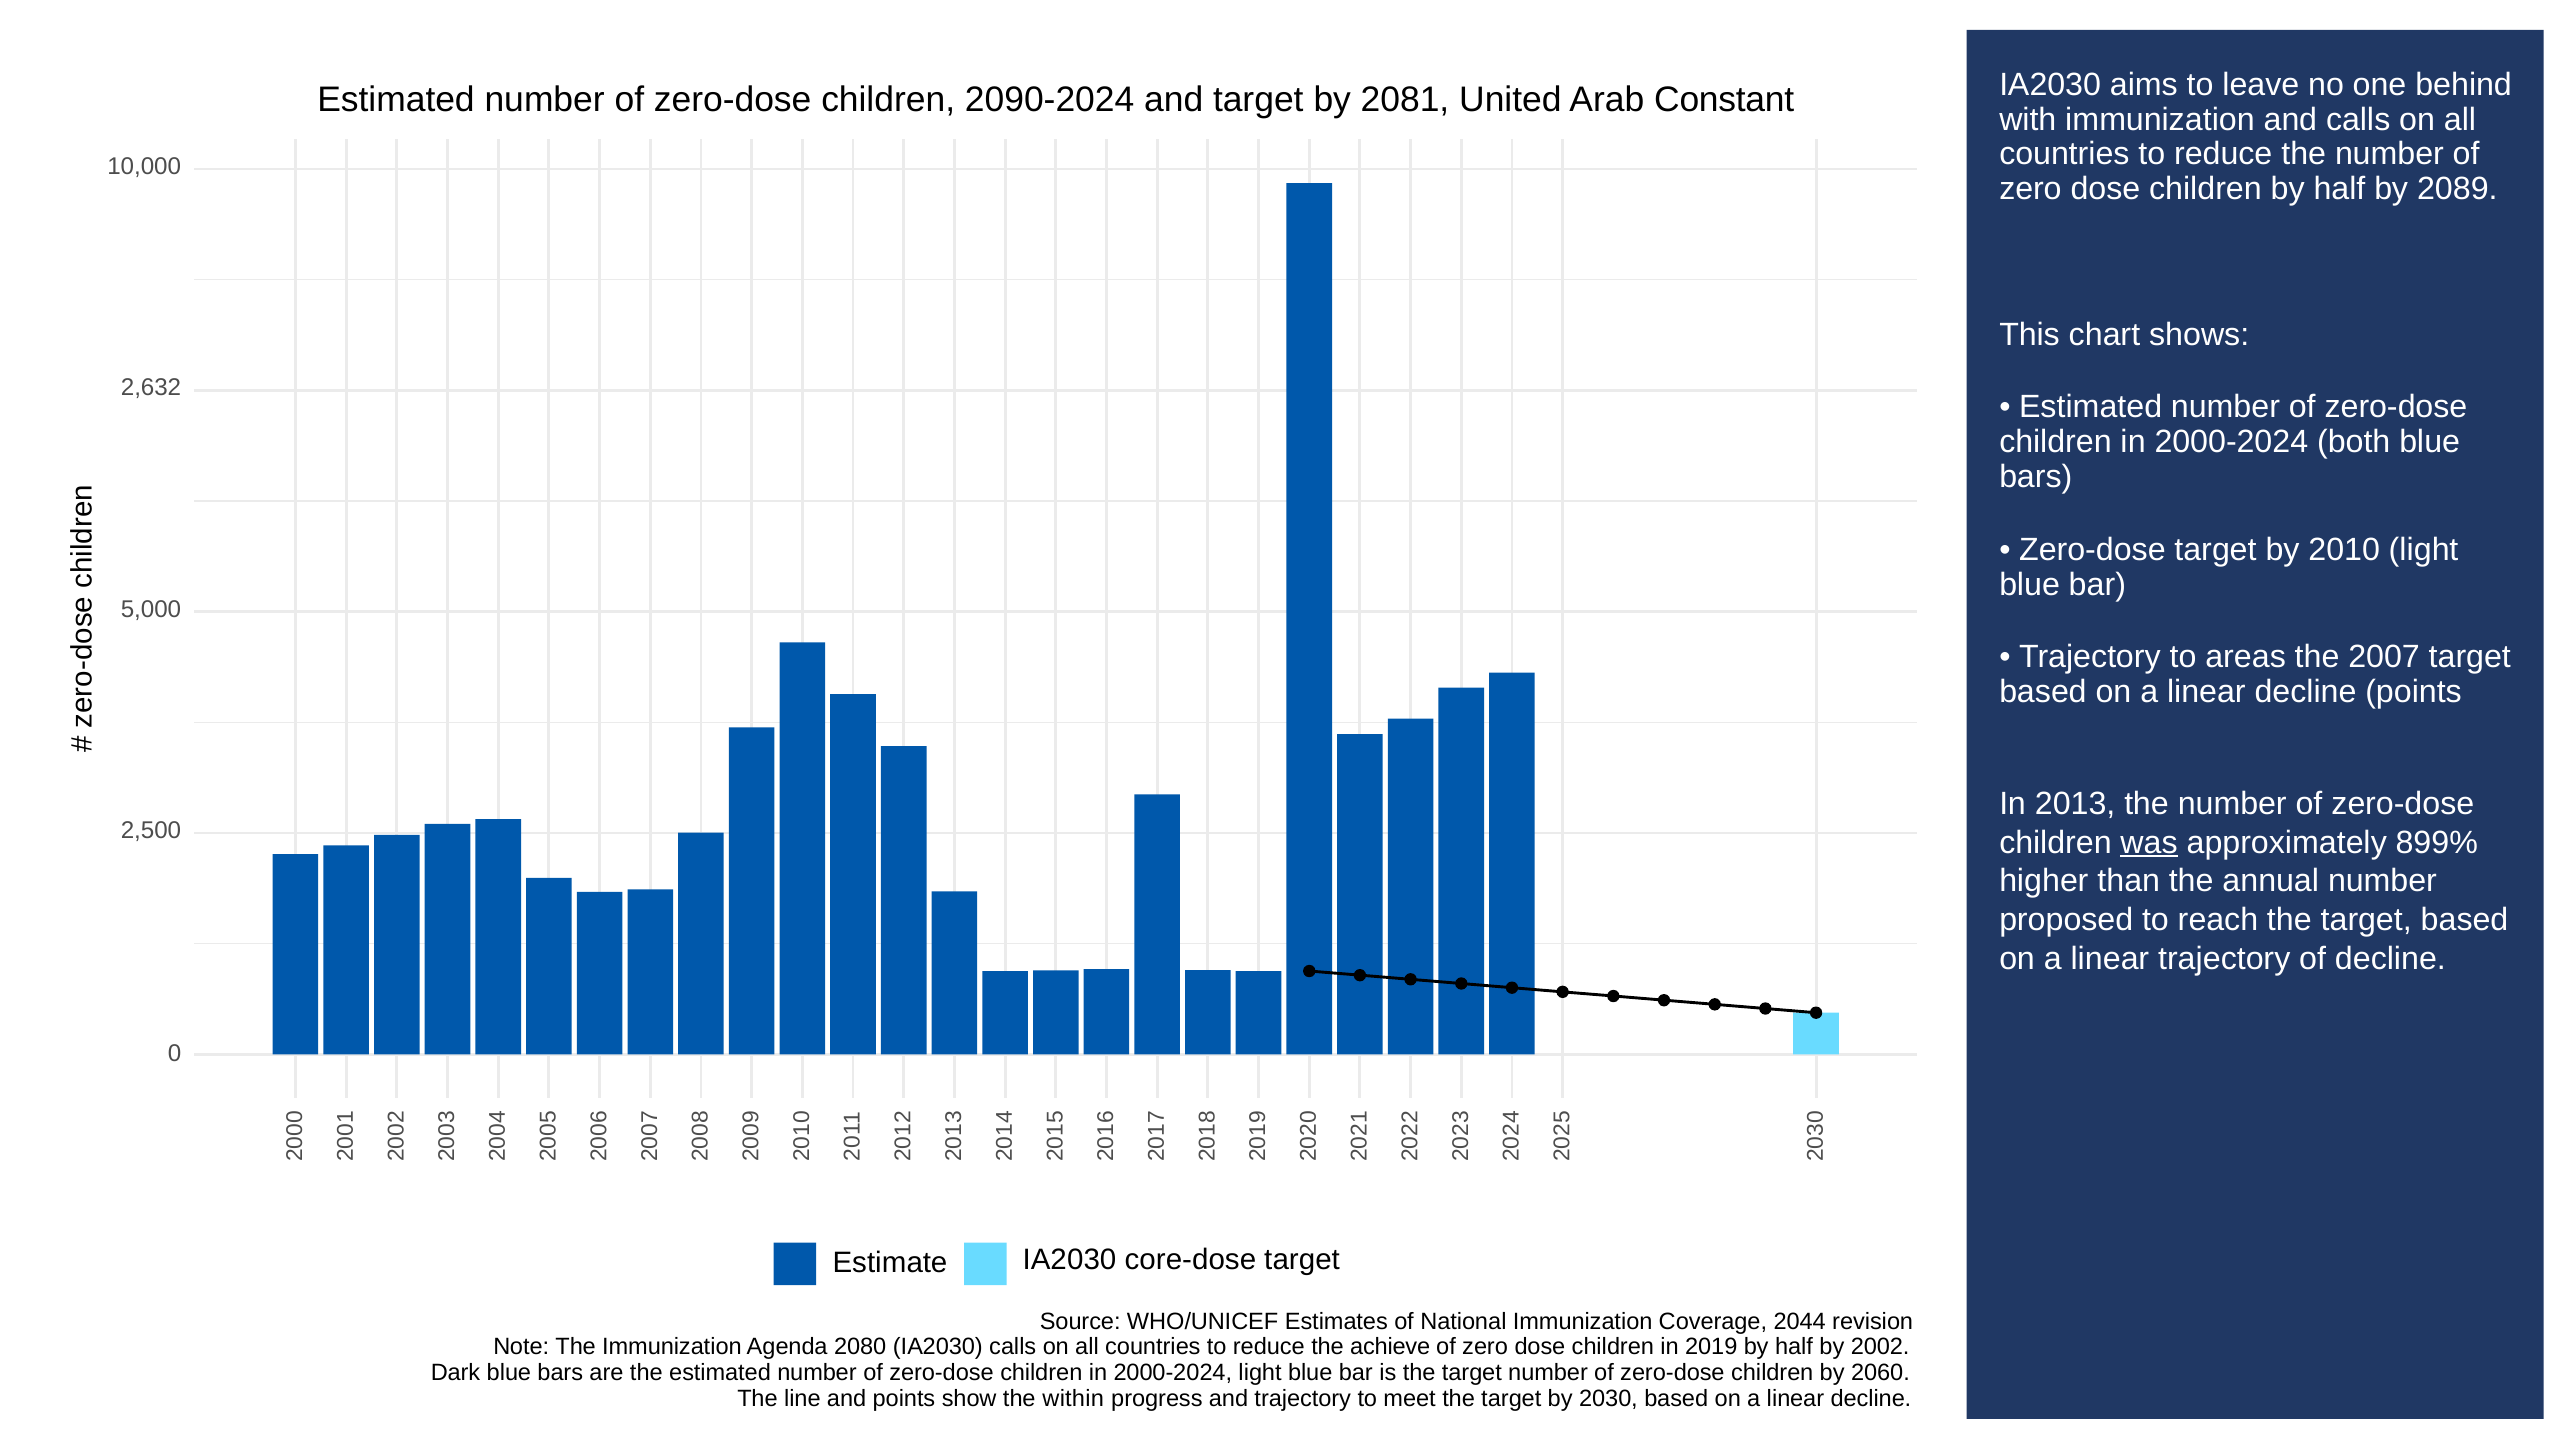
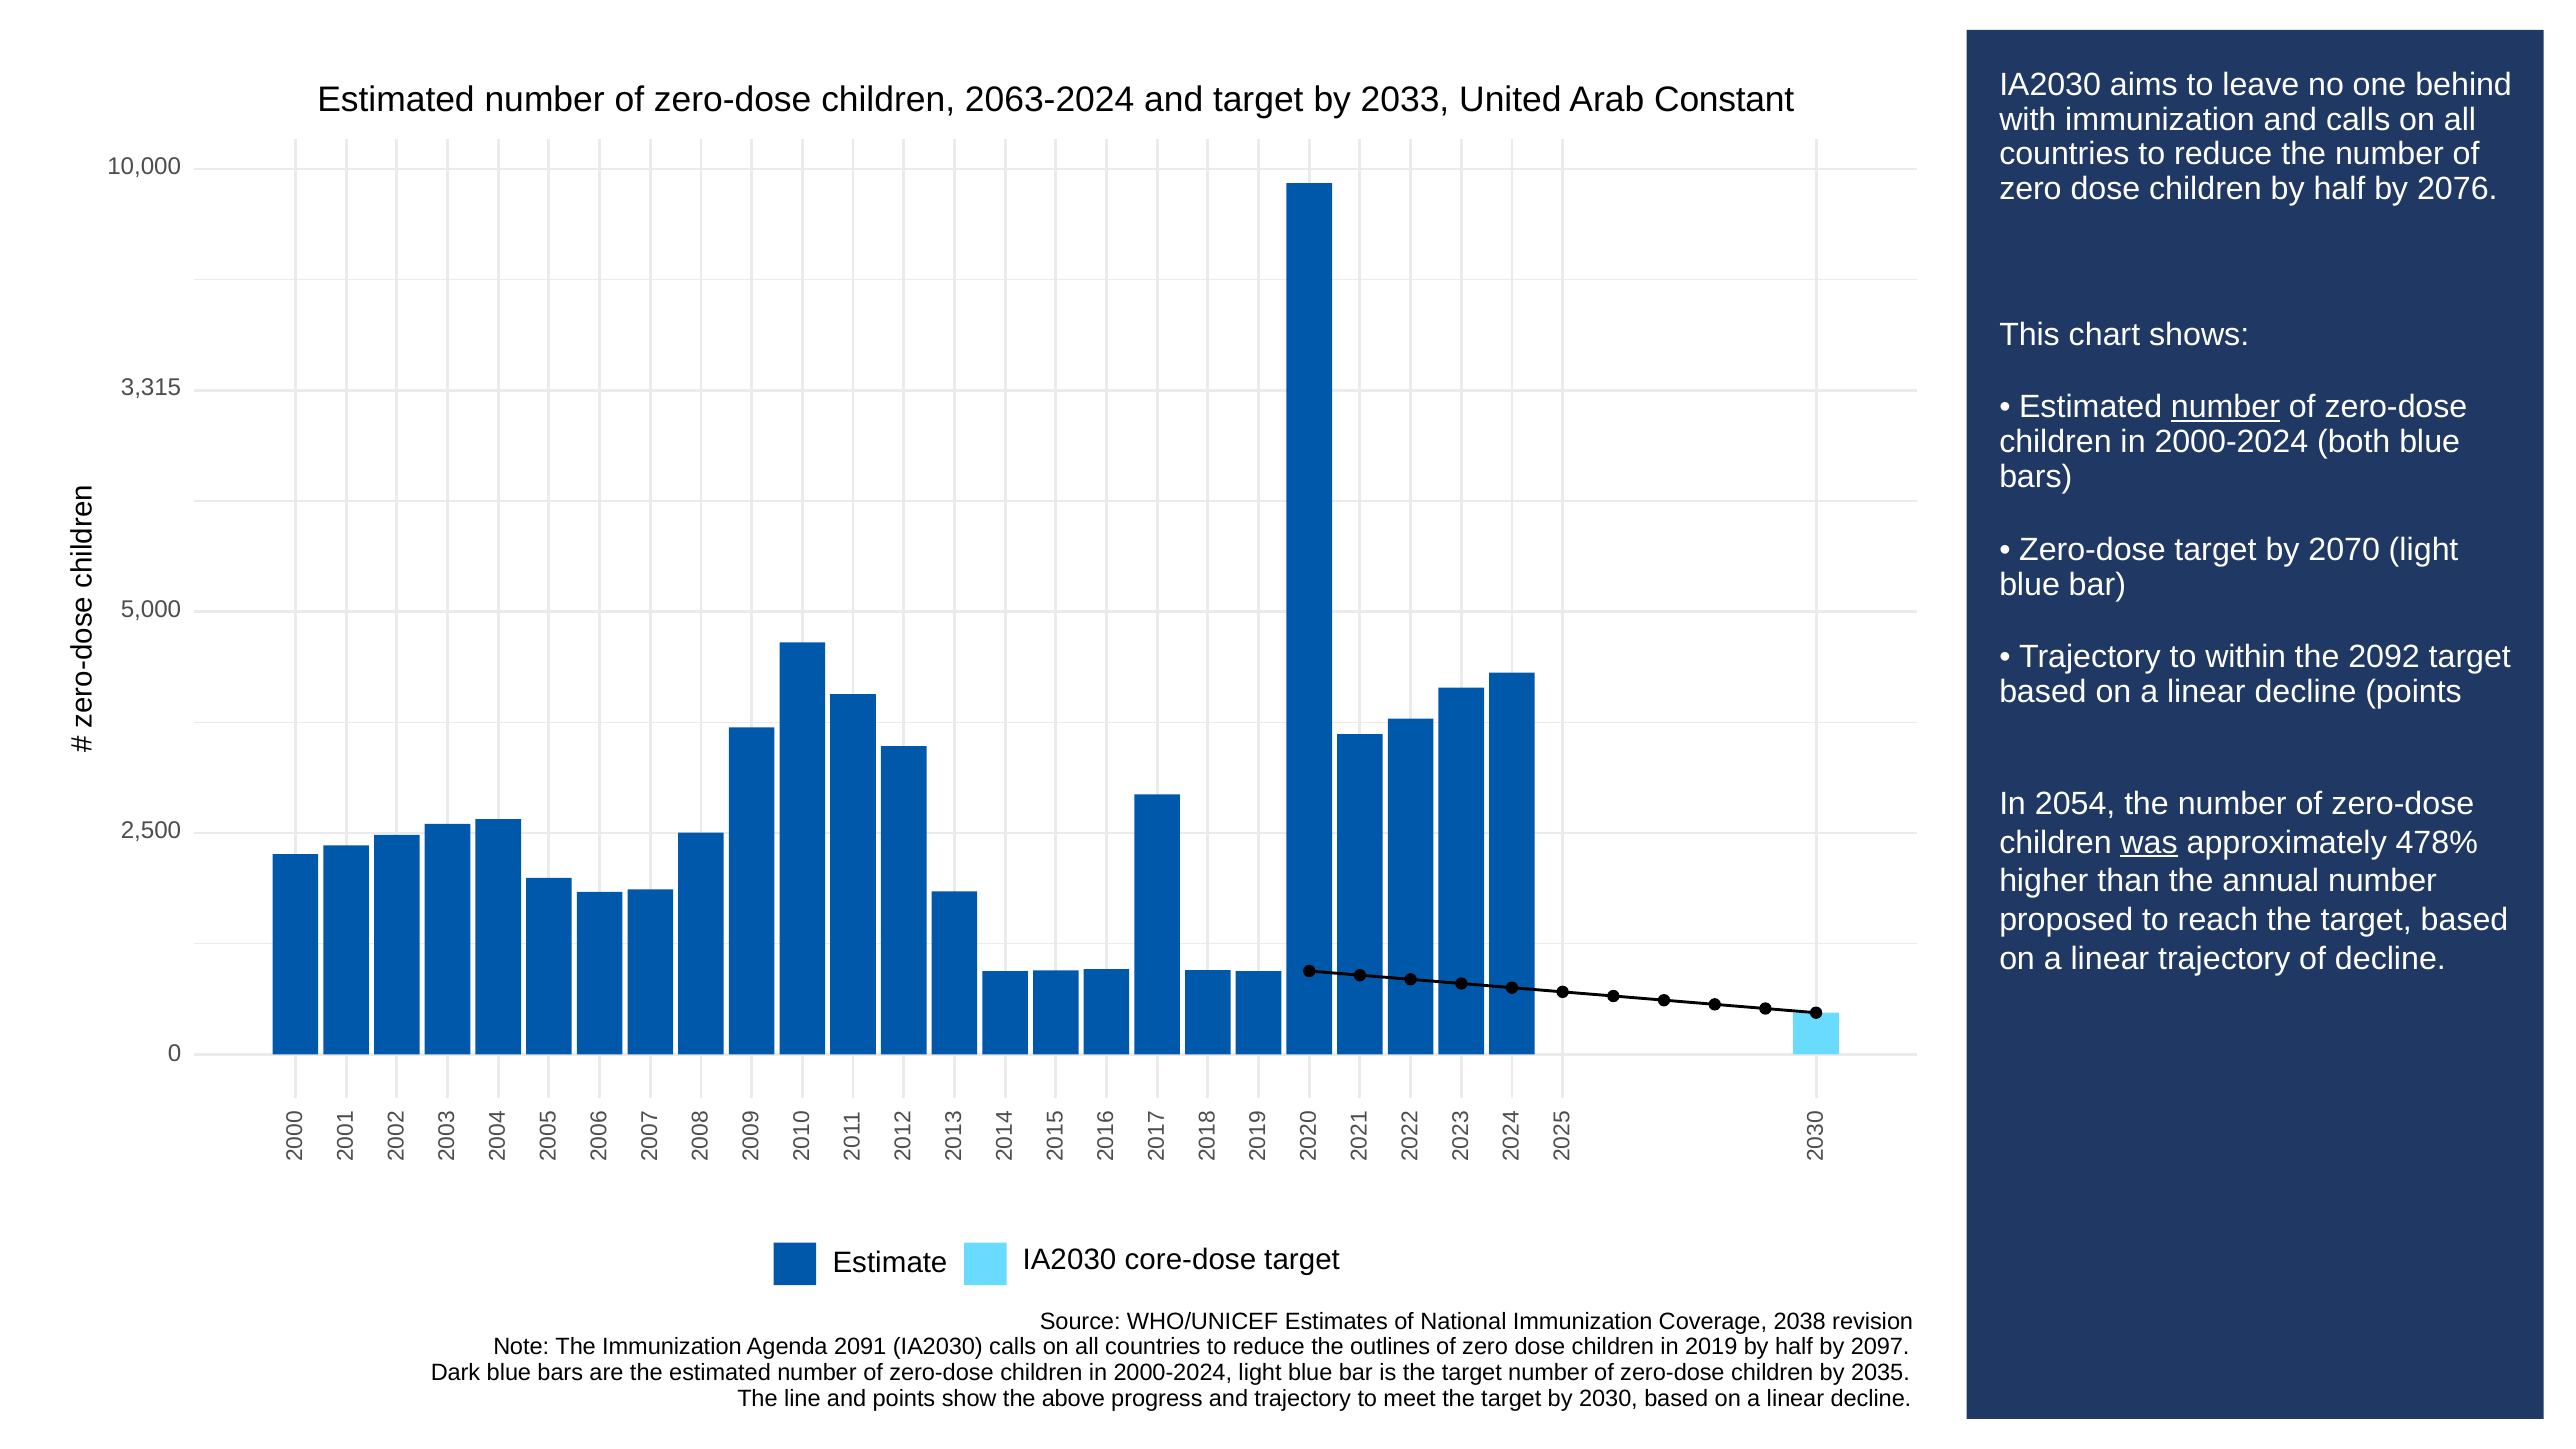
2090-2024: 2090-2024 -> 2063-2024 (1050, 100)
2081: 2081 -> 2033 (1405, 100)
2089: 2089 -> 2076 (2457, 189)
2,632: 2,632 -> 3,315 (151, 388)
number underline: none -> present (2225, 407)
2010: 2010 -> 2070 (2344, 550)
areas: areas -> within (2246, 657)
2007: 2007 -> 2092 (2384, 657)
2013: 2013 -> 2054 (2075, 804)
899%: 899% -> 478% (2437, 842)
2044: 2044 -> 2038 (1800, 1322)
2080: 2080 -> 2091 (860, 1347)
achieve: achieve -> outlines (1390, 1347)
2002: 2002 -> 2097 (1880, 1347)
2060: 2060 -> 2035 (1880, 1373)
within: within -> above (1073, 1398)
